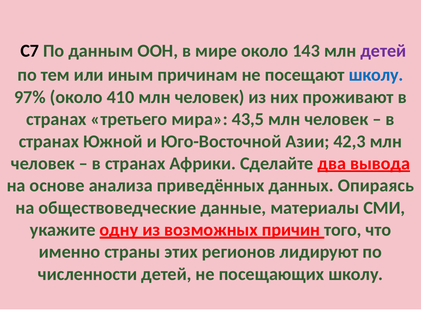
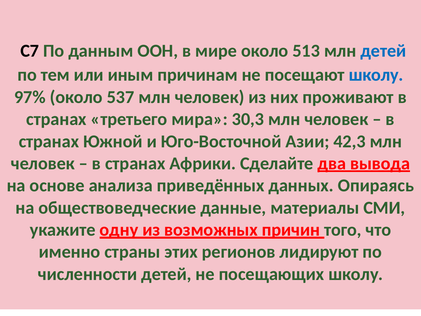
143: 143 -> 513 (306, 51)
детей colour: purple -> blue (383, 51)
410: 410 -> 537 (121, 97)
43,5: 43,5 -> 30,3 (248, 119)
